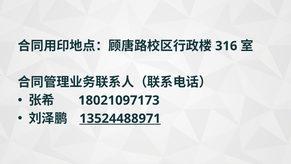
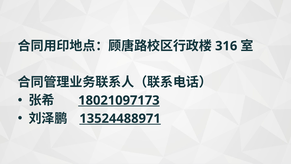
18021097173 underline: none -> present (119, 100)
